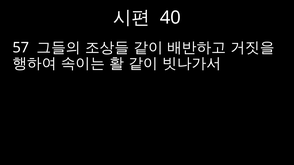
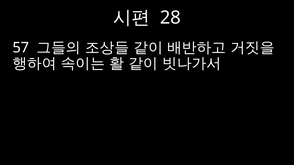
40: 40 -> 28 (170, 18)
